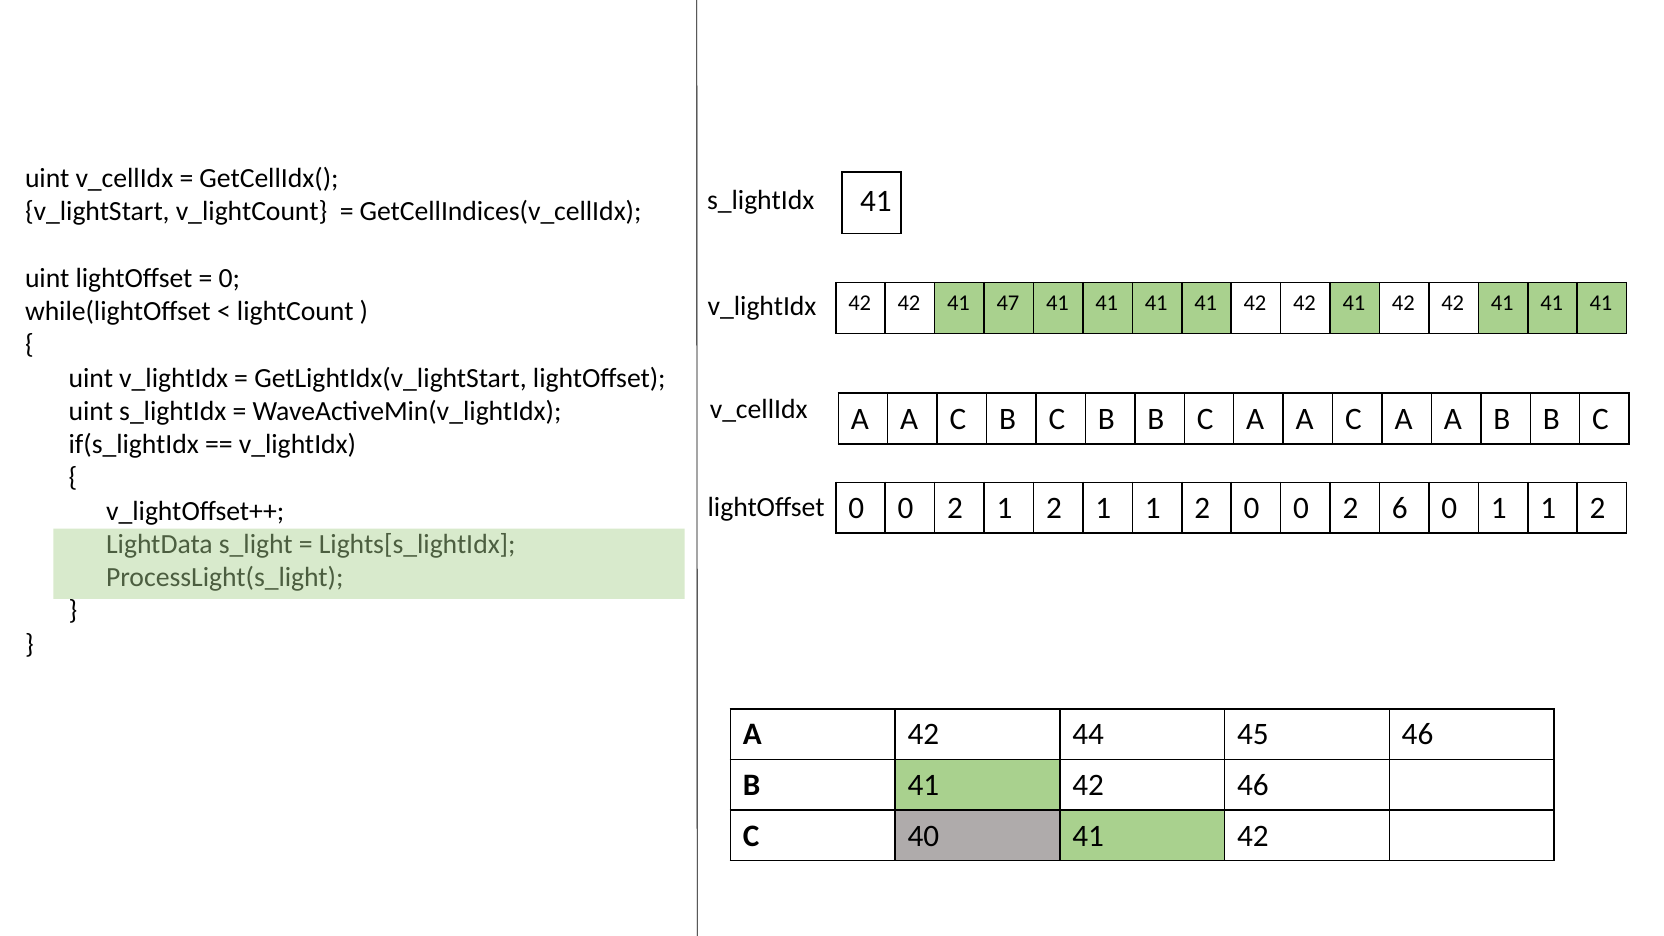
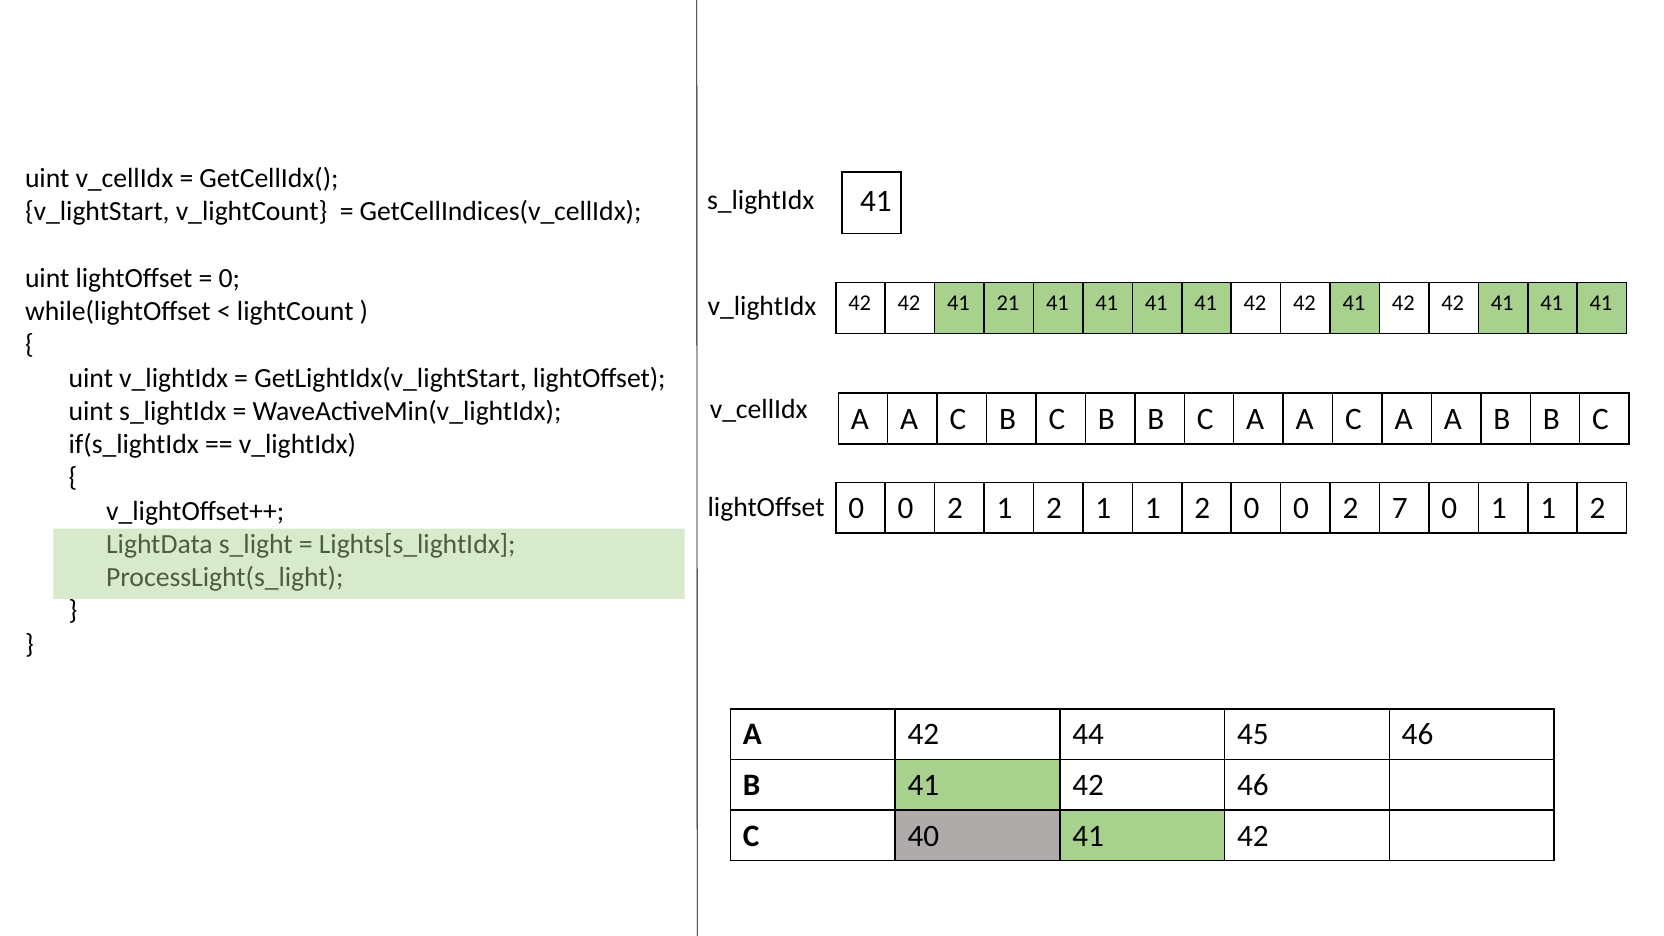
47: 47 -> 21 (1008, 303)
6: 6 -> 7 (1400, 508)
